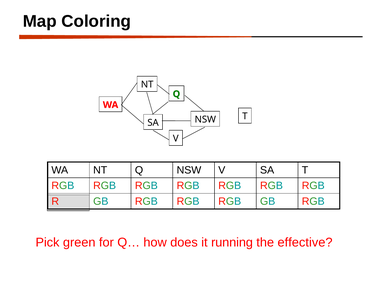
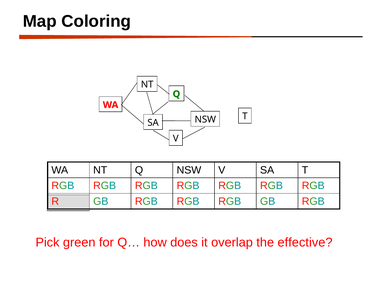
running: running -> overlap (232, 242)
